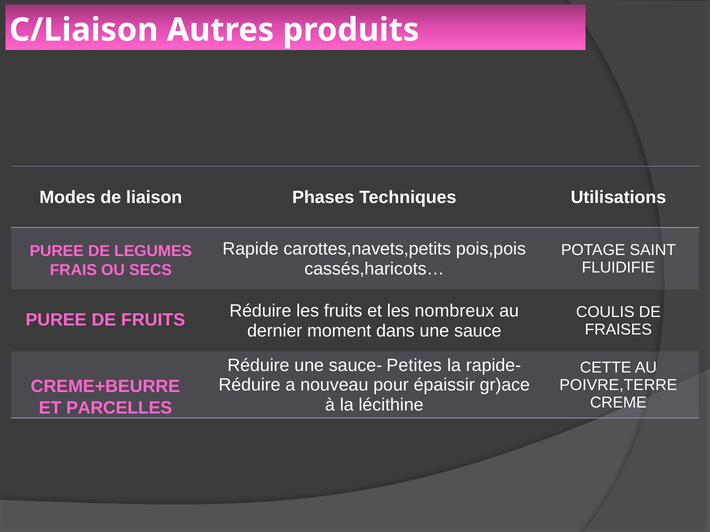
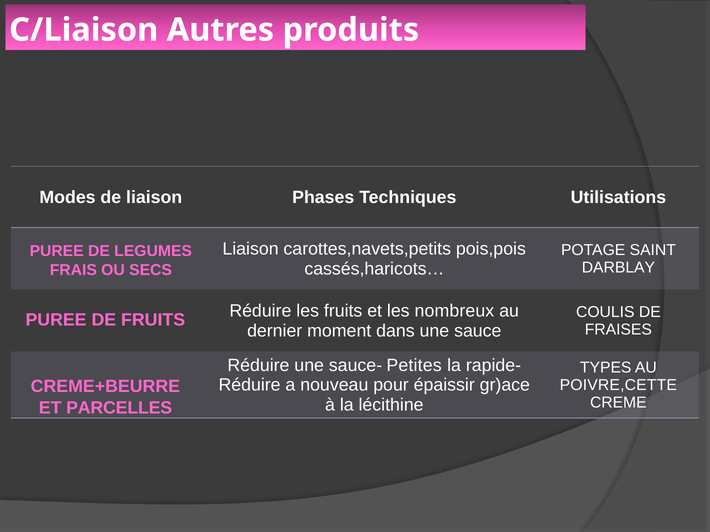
Rapide: Rapide -> Liaison (251, 249)
FLUIDIFIE: FLUIDIFIE -> DARBLAY (618, 268)
CETTE: CETTE -> TYPES (606, 368)
POIVRE,TERRE: POIVRE,TERRE -> POIVRE,CETTE (618, 385)
